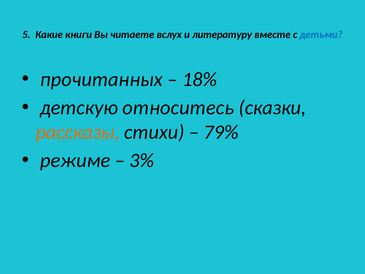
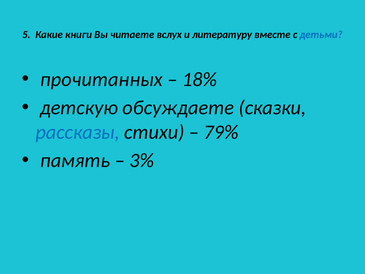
относитесь: относитесь -> обсуждаете (178, 108)
рассказы colour: orange -> blue (78, 132)
режиме: режиме -> память (75, 160)
